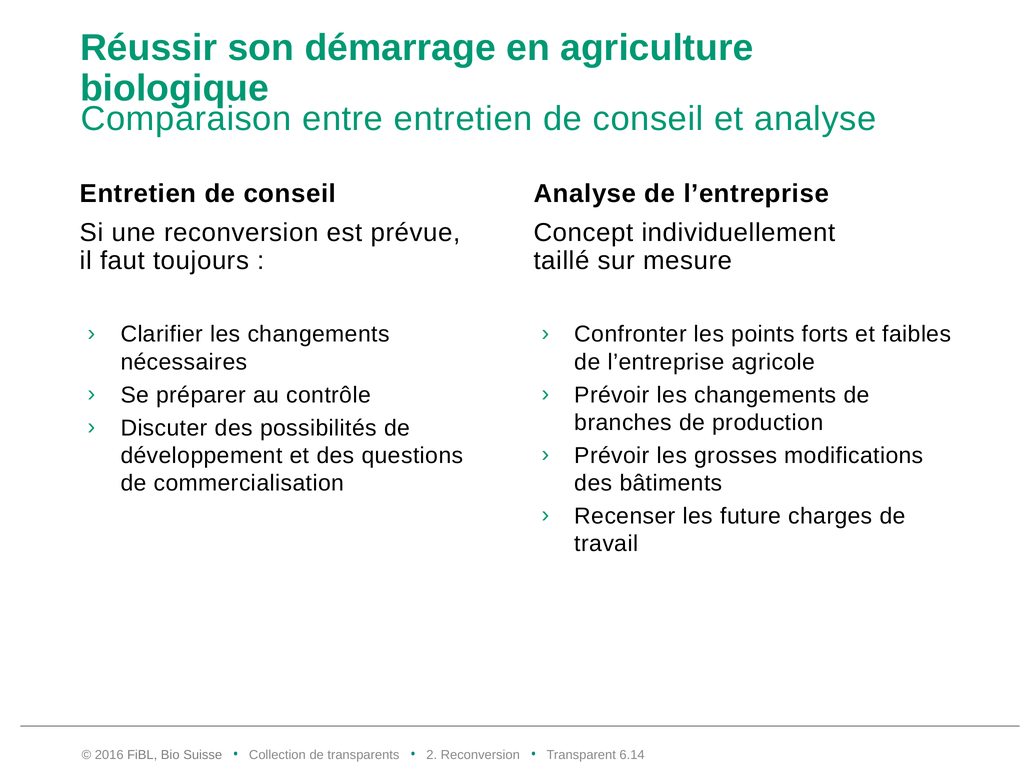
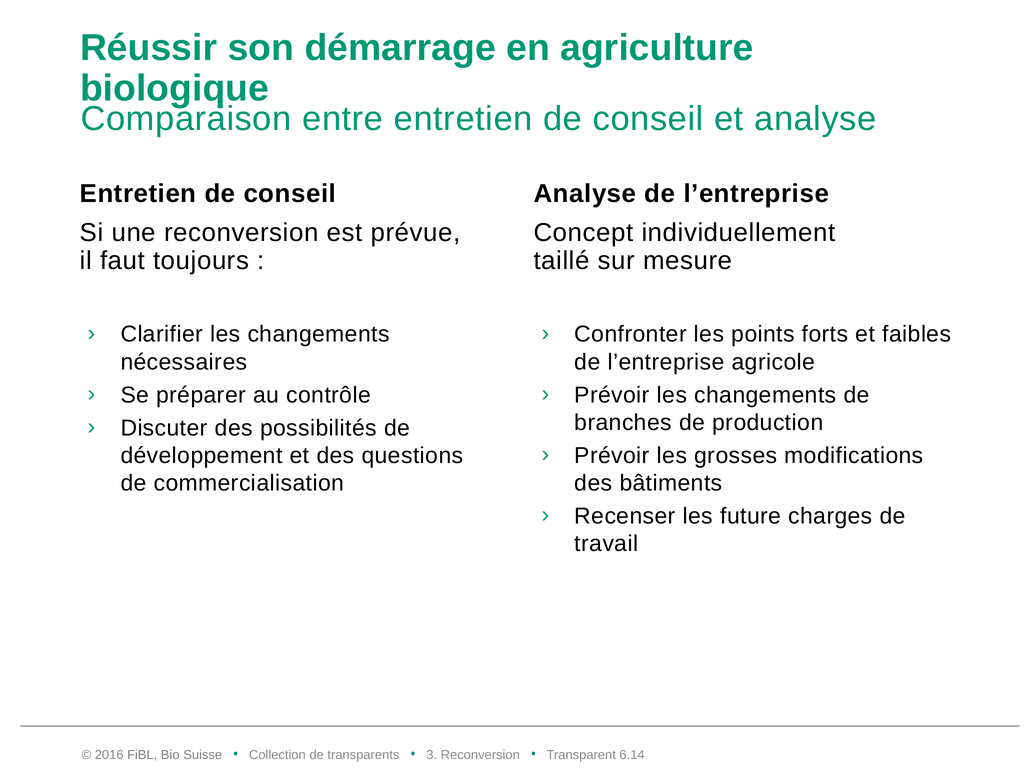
2: 2 -> 3 (432, 755)
